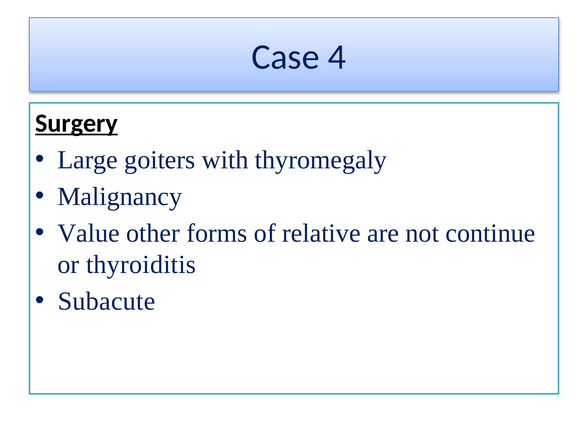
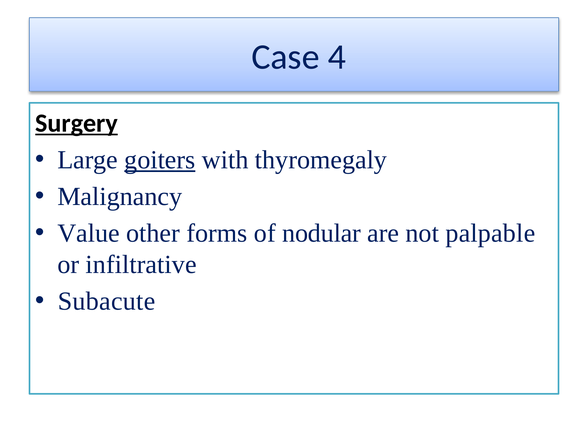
goiters underline: none -> present (160, 160)
relative: relative -> nodular (322, 233)
continue: continue -> palpable (490, 233)
thyroiditis: thyroiditis -> infiltrative (141, 265)
